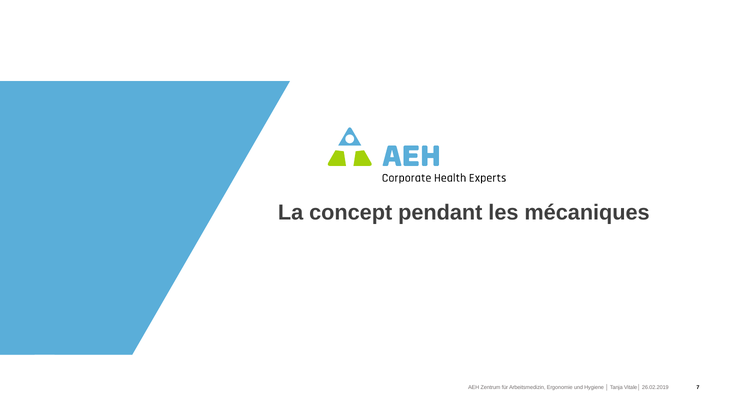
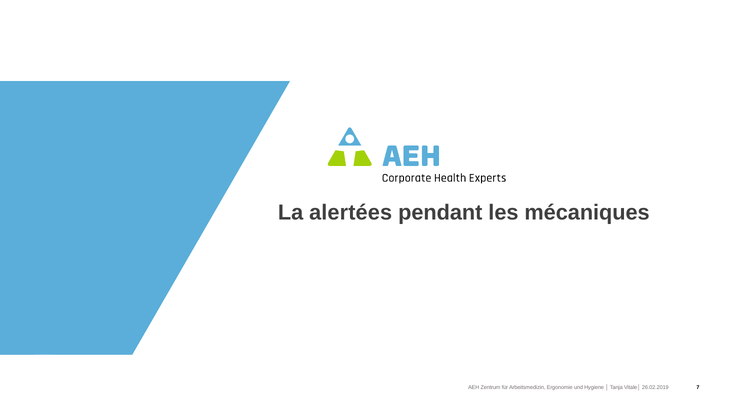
concept: concept -> alertées (351, 213)
